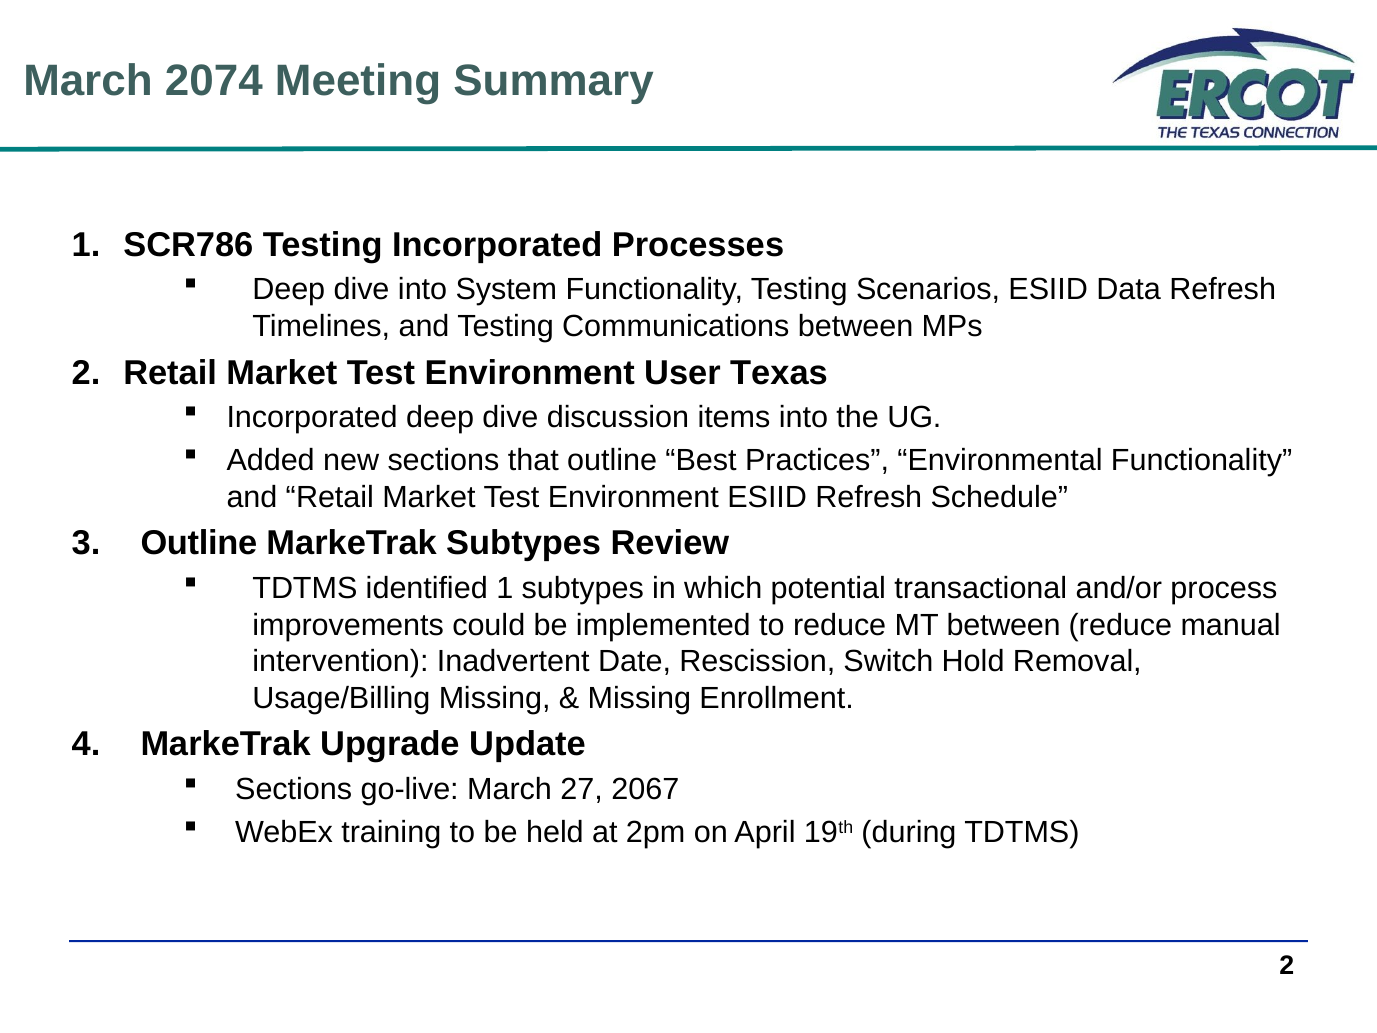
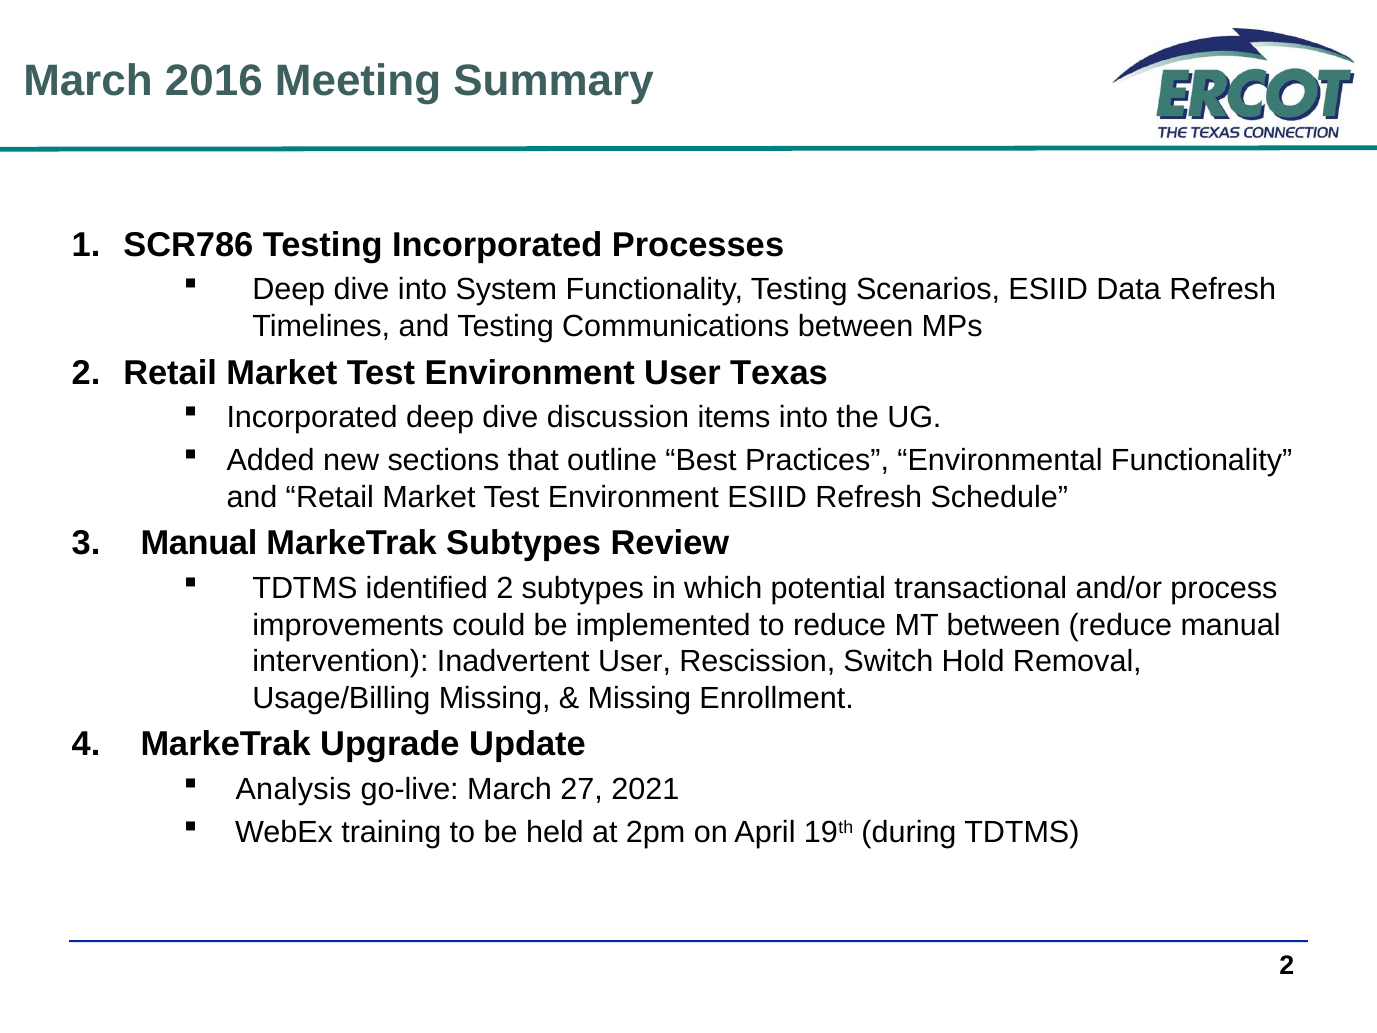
2074: 2074 -> 2016 (214, 81)
Outline: Outline -> Manual (199, 543)
identified 1: 1 -> 2 (505, 588)
Inadvertent Date: Date -> User (635, 661)
Sections: Sections -> Analysis (293, 789)
2067: 2067 -> 2021 (645, 789)
